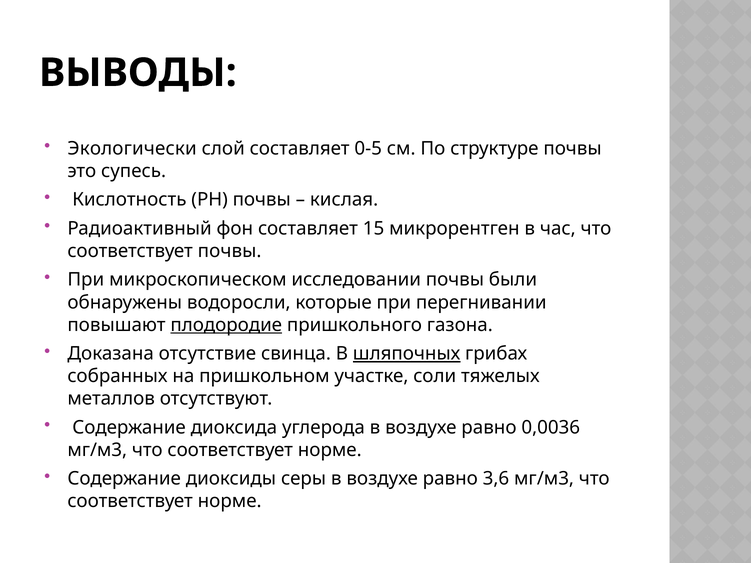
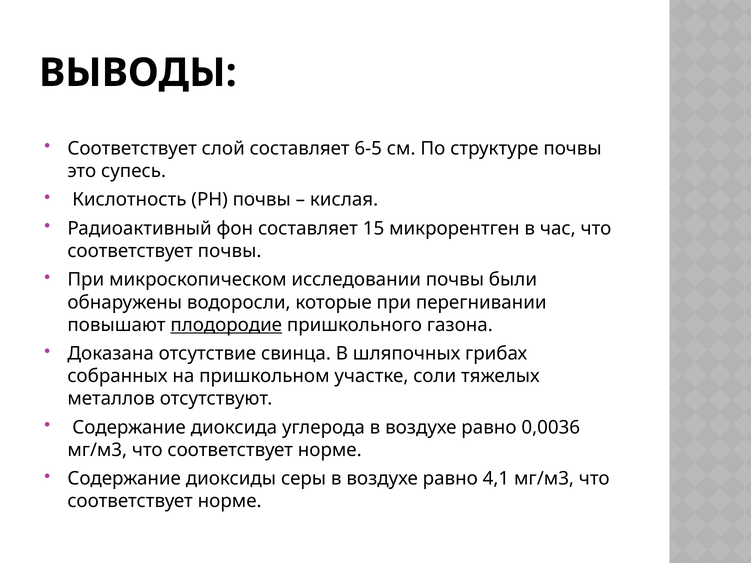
Экологически: Экологически -> Соответствует (132, 148)
0-5: 0-5 -> 6-5 (368, 148)
шляпочных underline: present -> none (407, 354)
3,6: 3,6 -> 4,1 (496, 479)
